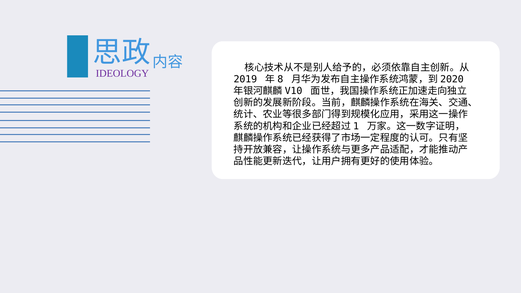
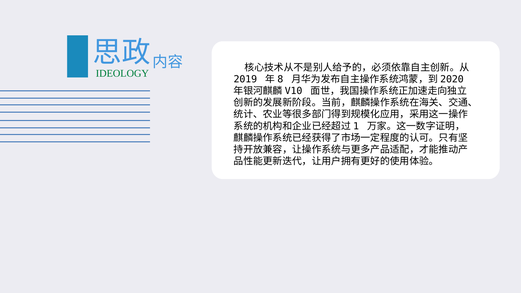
IDEOLOGY colour: purple -> green (122, 73)
